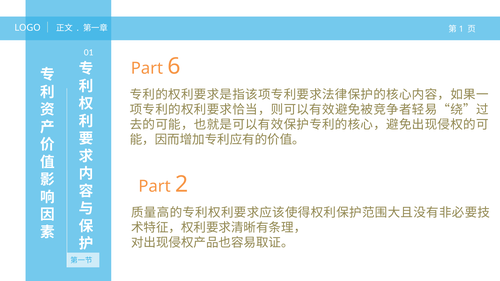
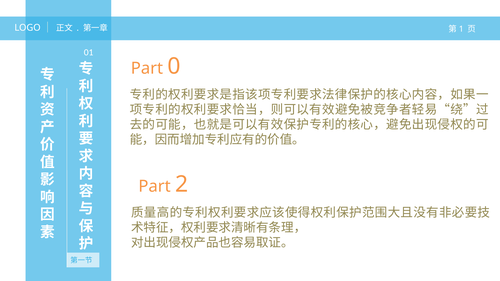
6: 6 -> 0 (174, 66)
